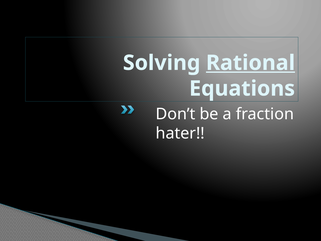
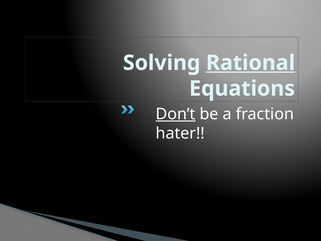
Don’t underline: none -> present (176, 114)
